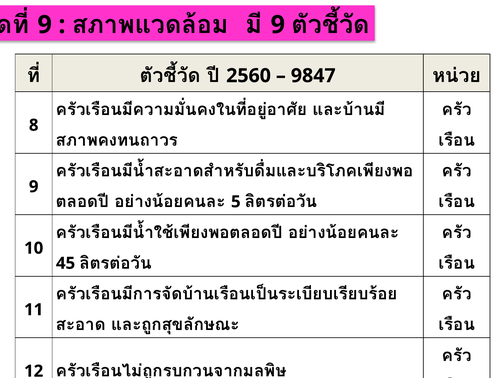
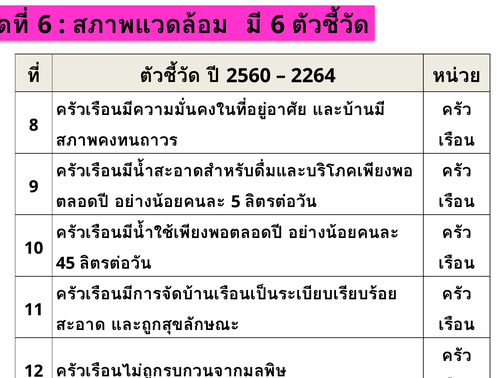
9: 9 -> 6 (45, 25)
9: 9 -> 6 (278, 25)
9847: 9847 -> 2264 (313, 76)
